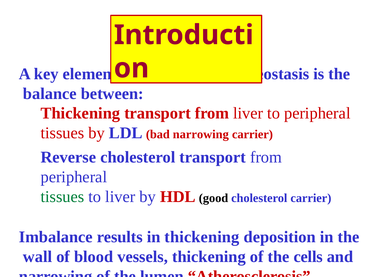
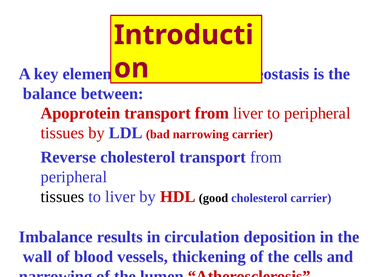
Thickening: Thickening -> Apoprotein (80, 113)
tissues colour: green -> black (62, 197)
in thickening: thickening -> circulation (202, 237)
